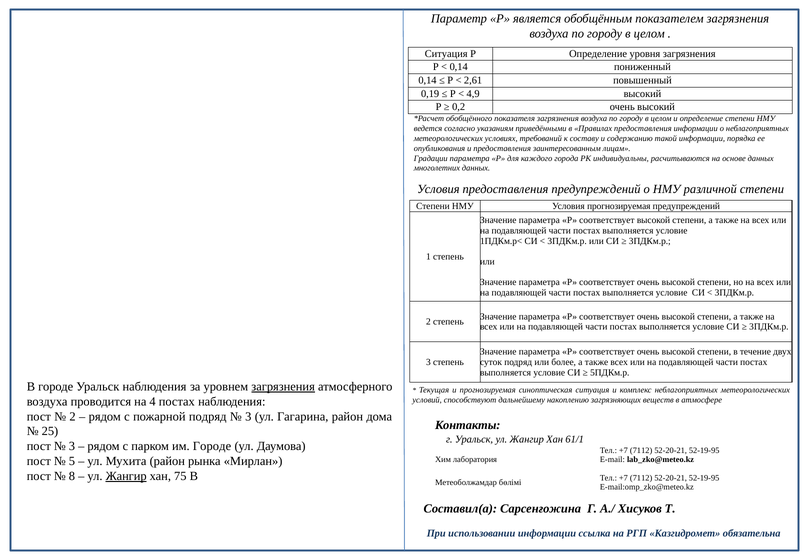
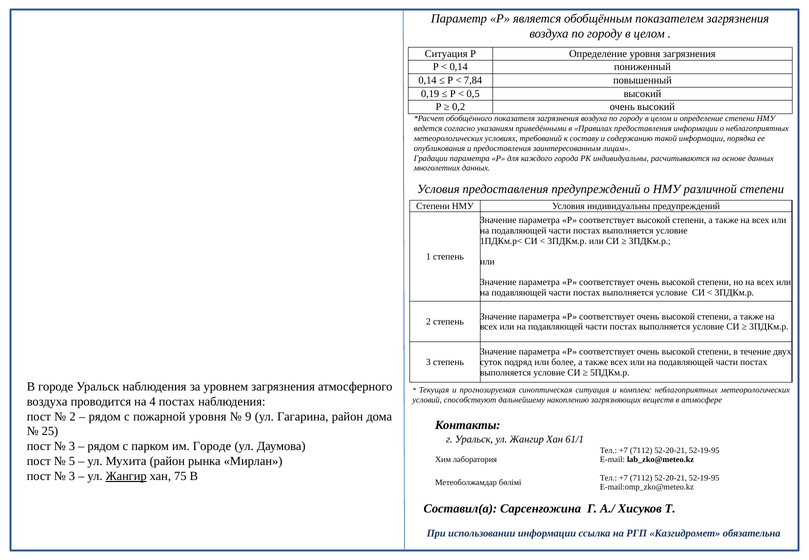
2,61: 2,61 -> 7,84 (473, 80)
4,9: 4,9 -> 0,5 (473, 94)
Условия прогнозируемая: прогнозируемая -> индивидуальны (619, 206)
загрязнения underline: present -> none (283, 387)
пожарной подряд: подряд -> уровня (208, 416)
3: 3 -> 9 (248, 416)
8: 8 -> 3 (72, 476)
